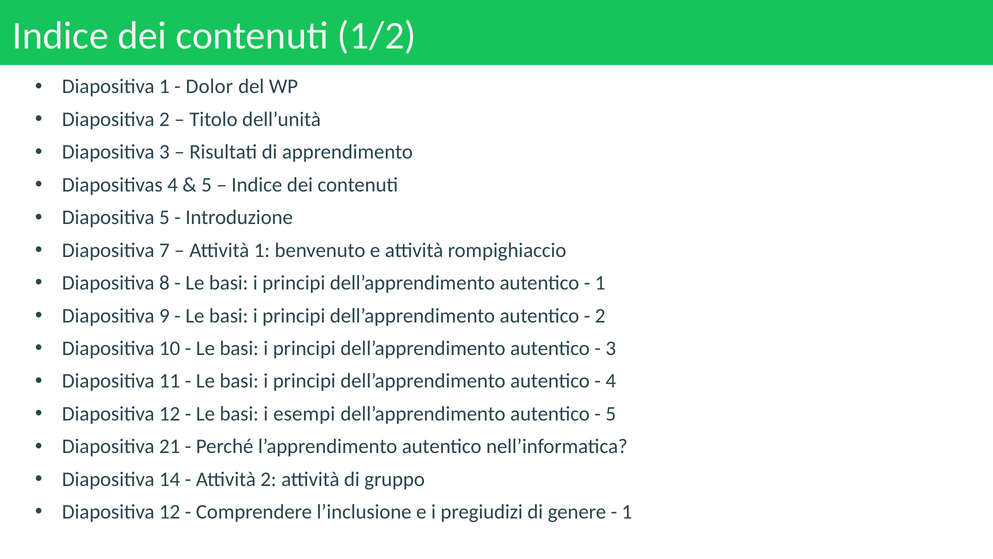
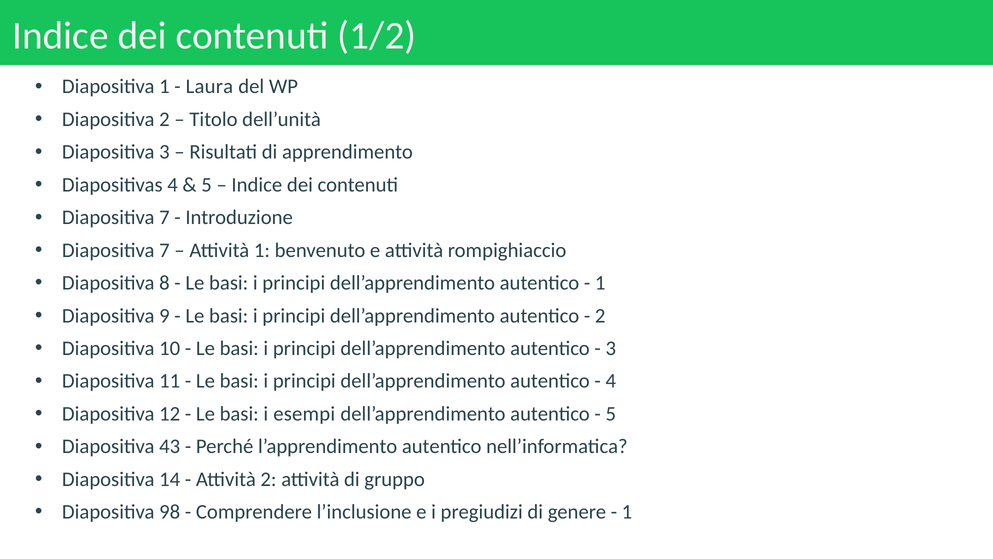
Dolor: Dolor -> Laura (209, 87)
5: 5 -> 7 (164, 217)
21: 21 -> 43 (170, 446)
12: 12 -> 98 (170, 512)
